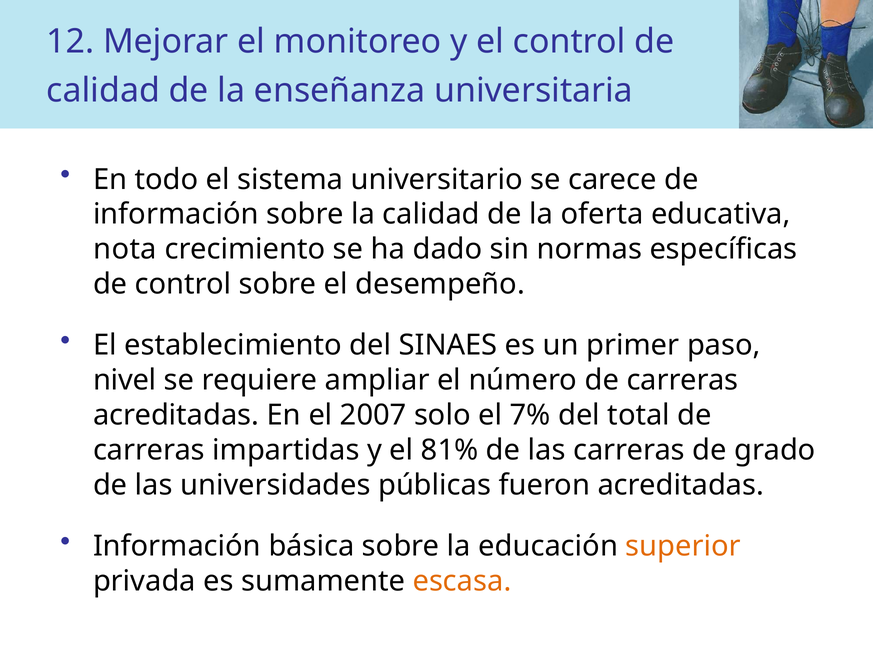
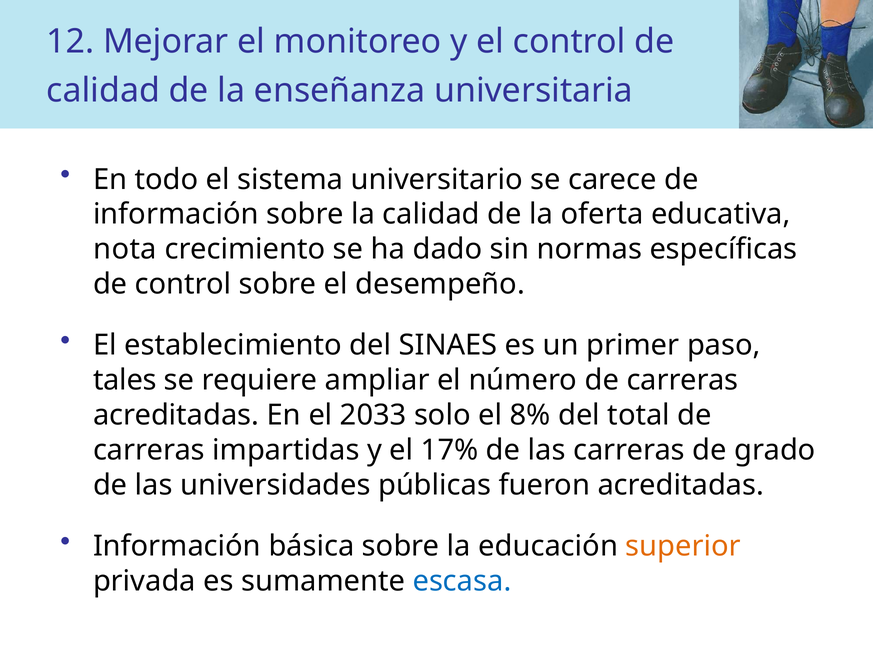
nivel: nivel -> tales (125, 380)
2007: 2007 -> 2033 (373, 415)
7%: 7% -> 8% (530, 415)
81%: 81% -> 17% (450, 450)
escasa colour: orange -> blue (462, 581)
